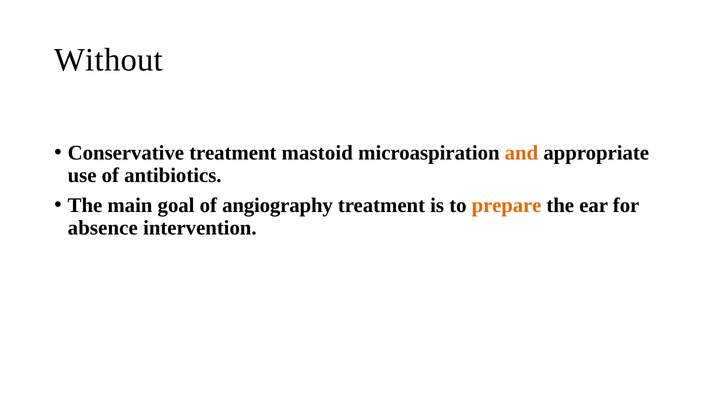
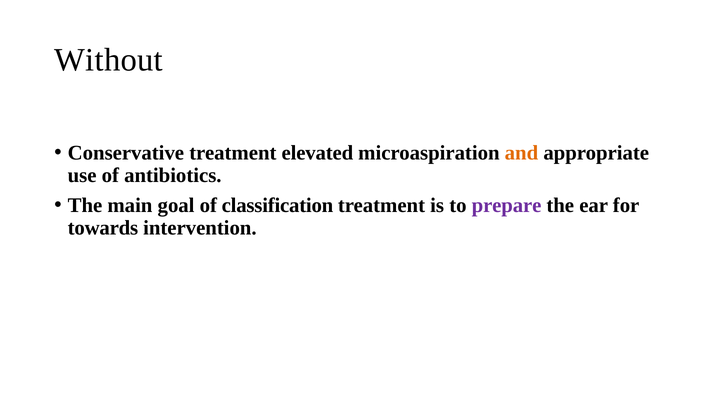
mastoid: mastoid -> elevated (317, 153)
angiography: angiography -> classification (278, 205)
prepare colour: orange -> purple (507, 205)
absence: absence -> towards (103, 228)
